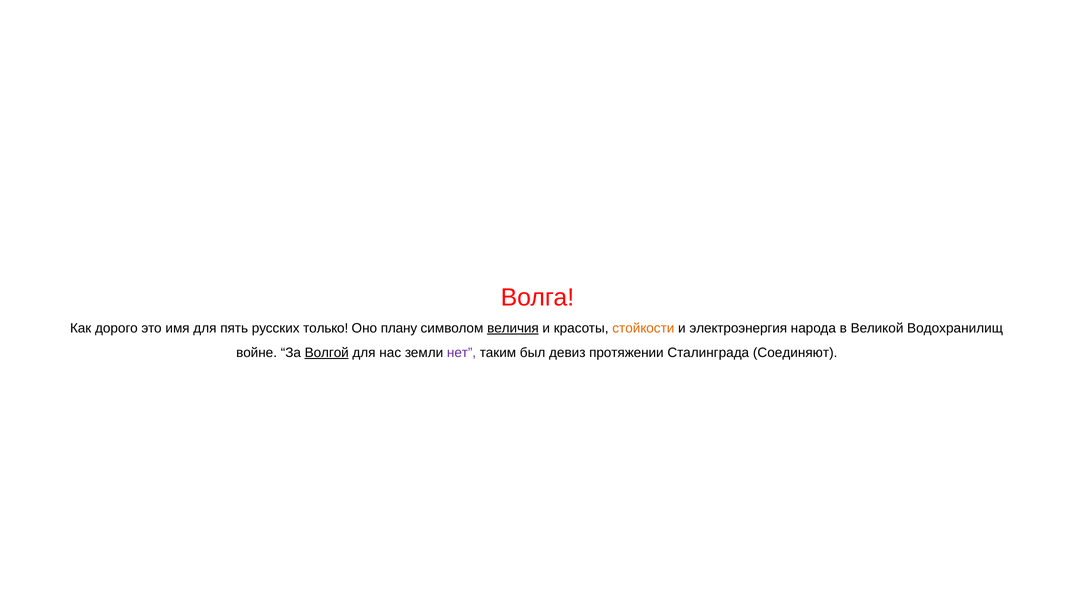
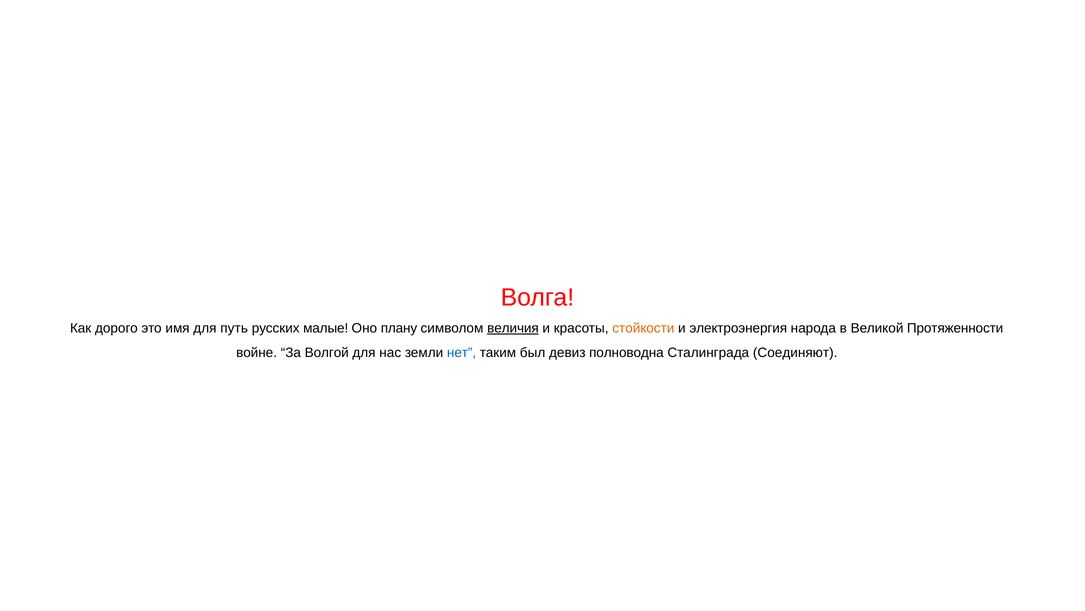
пять: пять -> путь (234, 328)
только: только -> малые (326, 328)
Водохранилищ: Водохранилищ -> Протяженности (955, 328)
Волгой underline: present -> none (327, 352)
нет colour: purple -> blue (462, 352)
протяжении: протяжении -> полноводна (626, 352)
